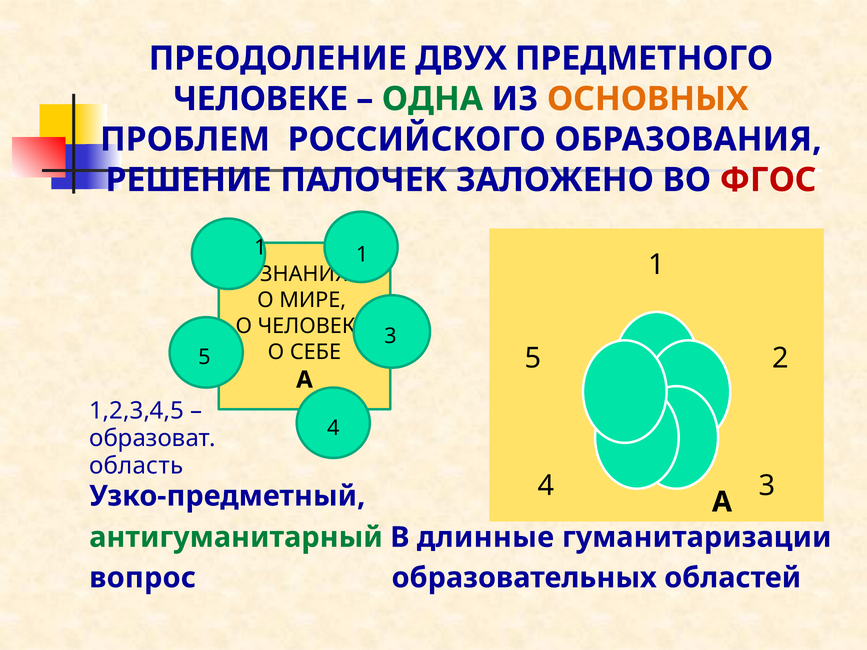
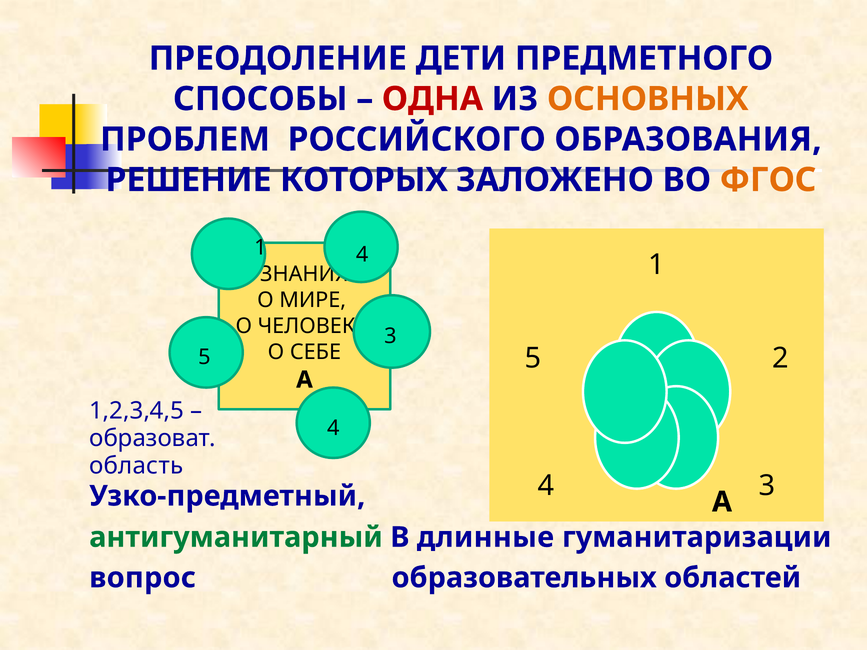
ДВУХ: ДВУХ -> ДЕТИ (461, 59)
ЧЕЛОВЕКЕ: ЧЕЛОВЕКЕ -> СПОСОБЫ (260, 99)
ОДНА colour: green -> red (432, 99)
ПАЛОЧЕК: ПАЛОЧЕК -> КОТОРЫХ (364, 180)
ФГОС colour: red -> orange (768, 180)
1 1: 1 -> 4 (362, 255)
